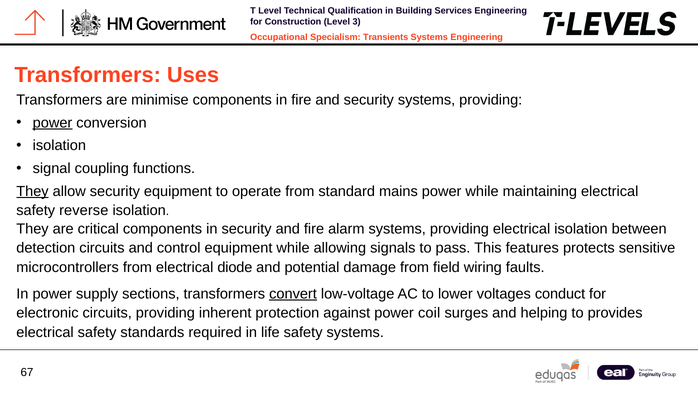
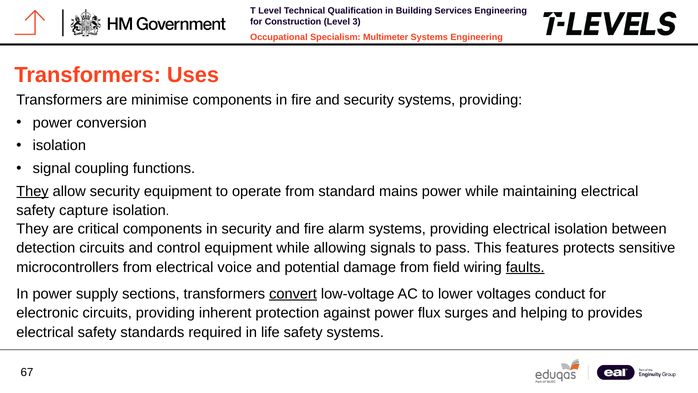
Transients: Transients -> Multimeter (386, 37)
power underline: present -> none (53, 123)
reverse: reverse -> capture (84, 210)
diode: diode -> voice (235, 267)
faults underline: none -> present (525, 267)
coil: coil -> flux (429, 313)
